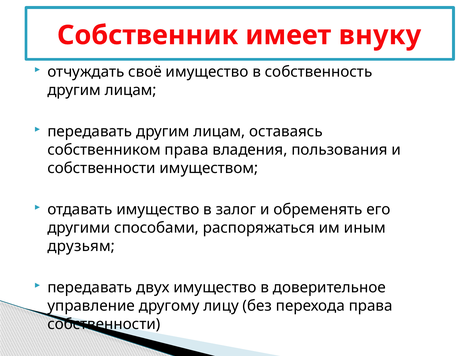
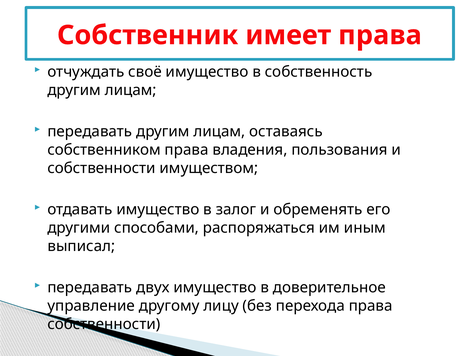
имеет внуку: внуку -> права (380, 35)
друзьям: друзьям -> выписал (81, 246)
